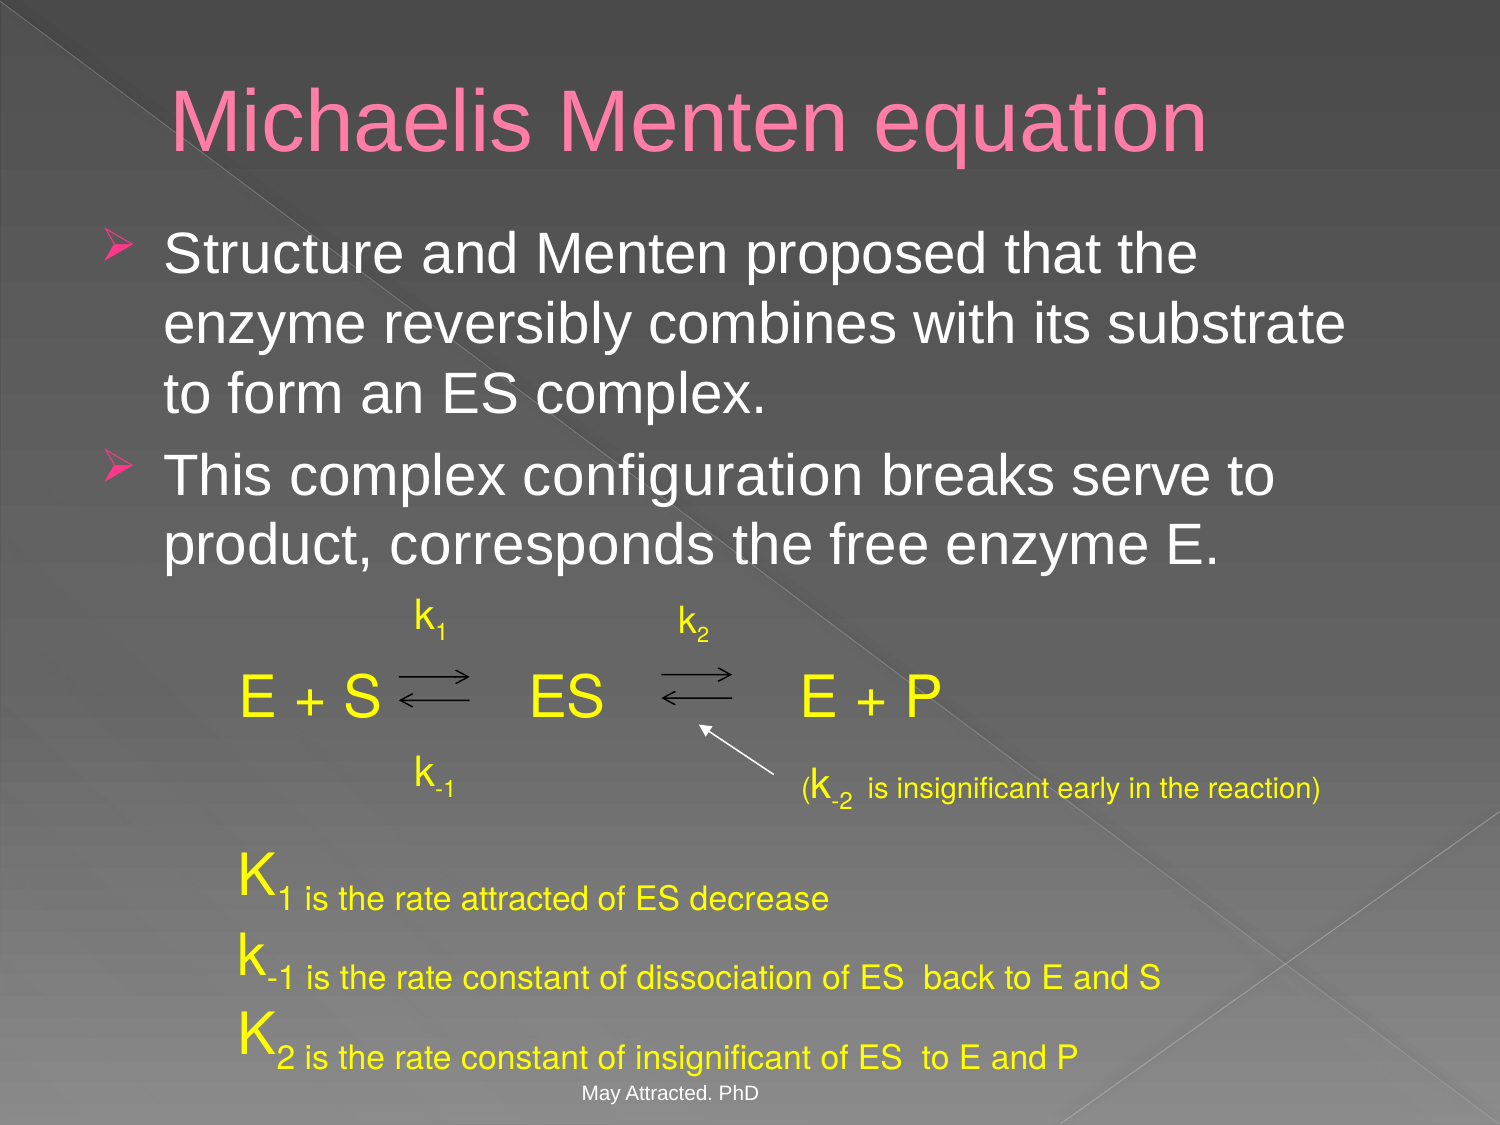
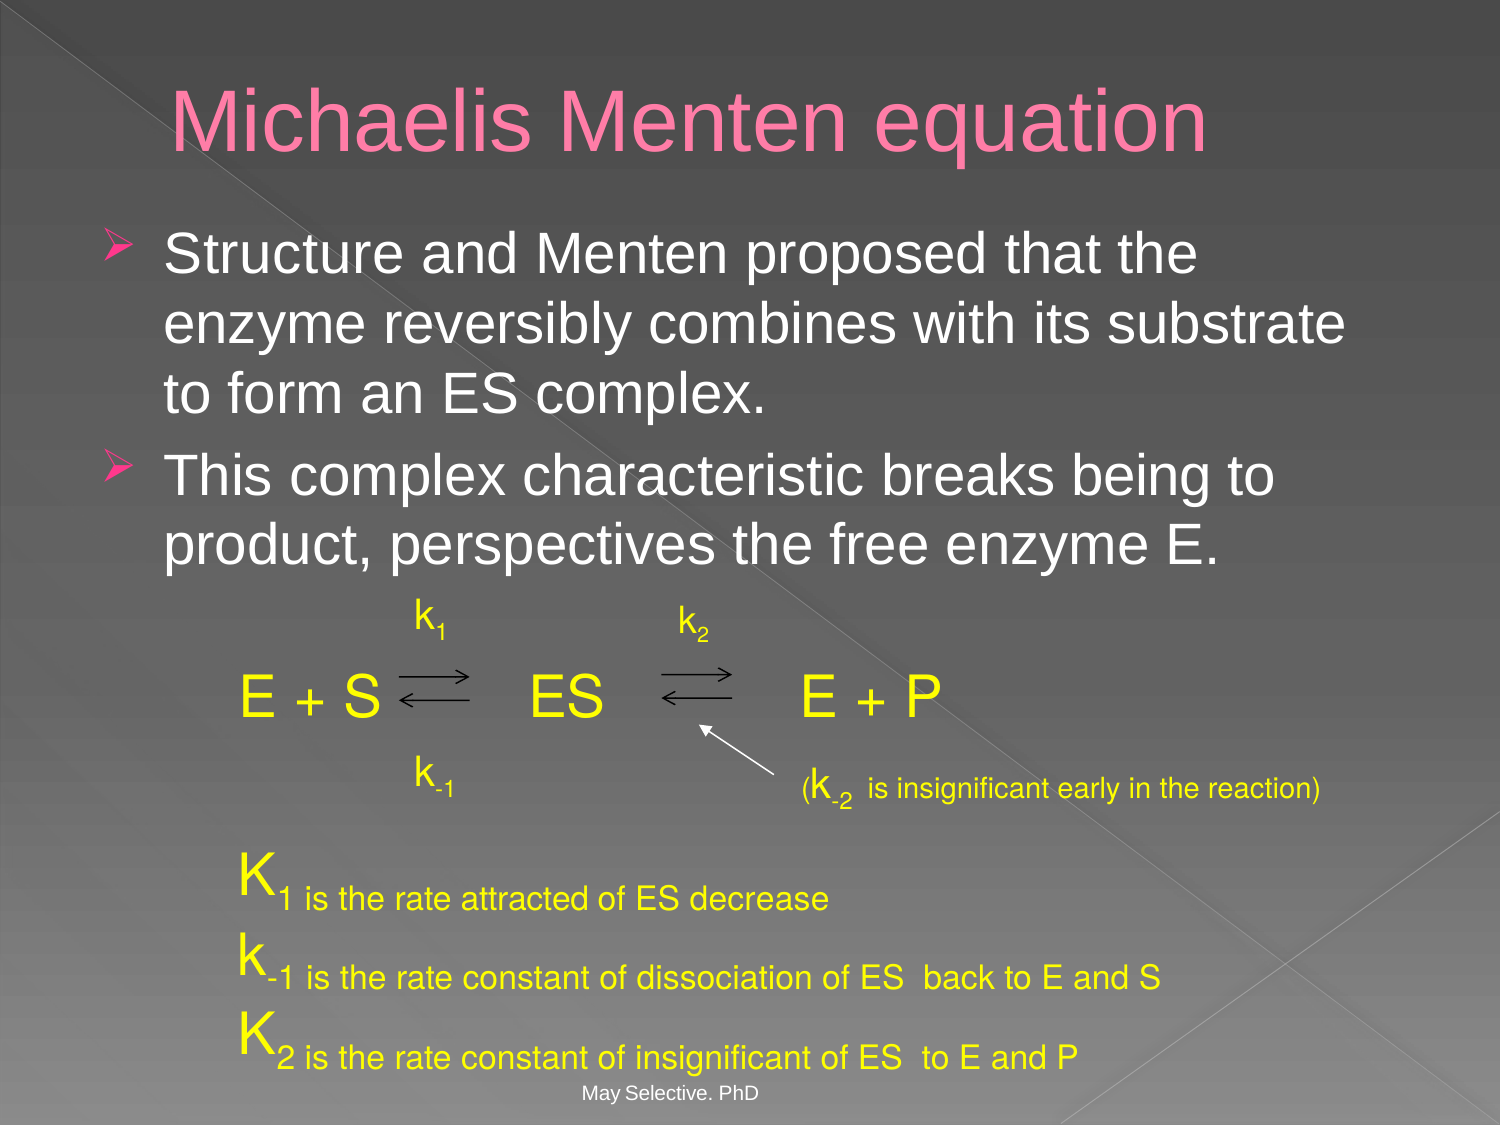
configuration: configuration -> characteristic (694, 476)
serve: serve -> being (1142, 476)
corresponds: corresponds -> perspectives (553, 546)
May Attracted: Attracted -> Selective (669, 1094)
